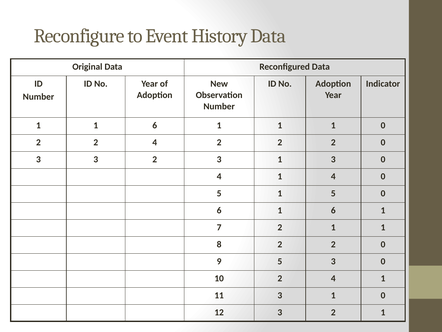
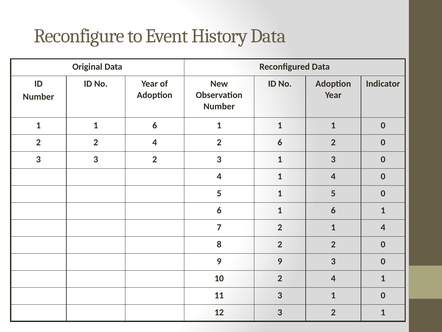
4 2 2: 2 -> 6 (280, 142)
2 1 1: 1 -> 4 (383, 227)
9 5: 5 -> 9 (280, 261)
